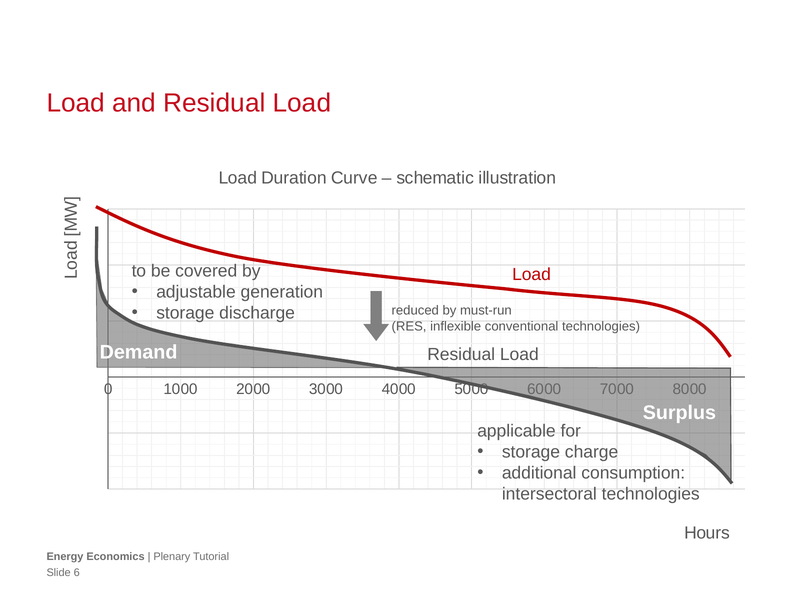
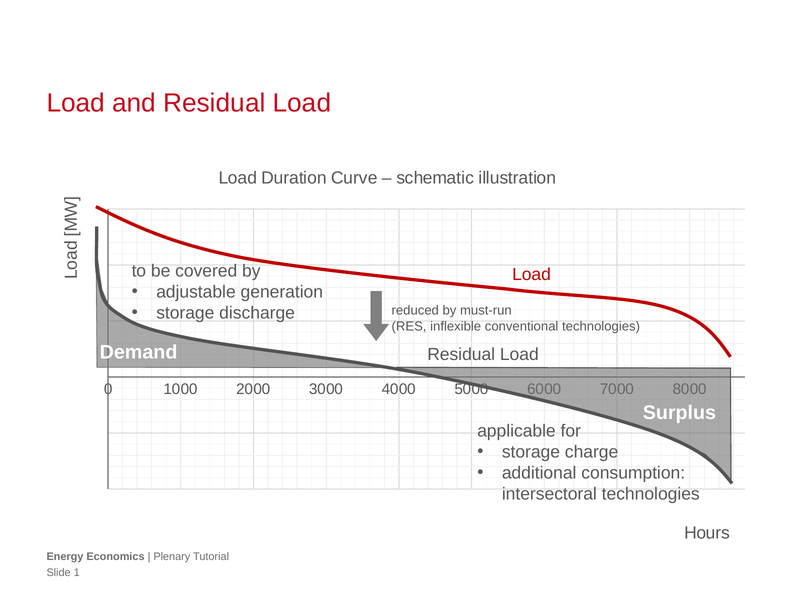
6: 6 -> 1 (77, 572)
